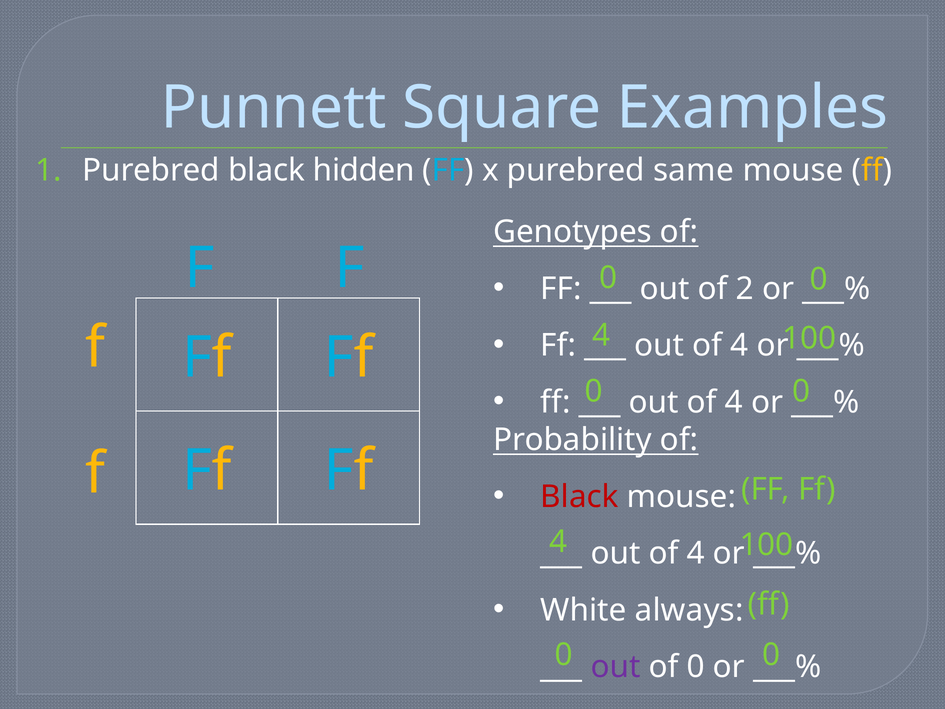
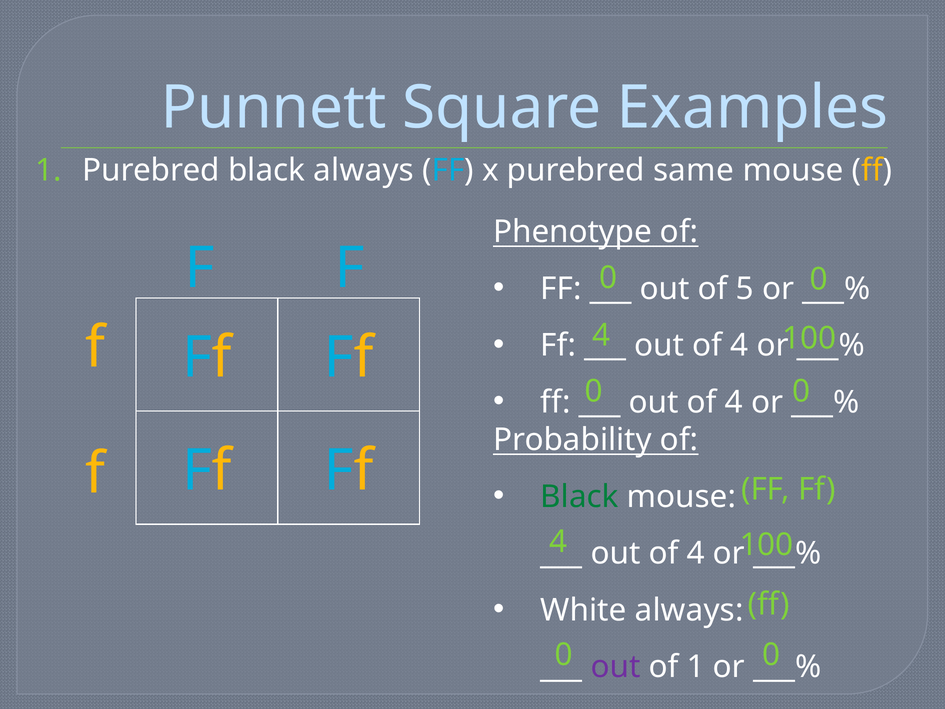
black hidden: hidden -> always (364, 170)
Genotypes: Genotypes -> Phenotype (573, 232)
2: 2 -> 5 (745, 289)
Black colour: red -> green (580, 497)
of 0: 0 -> 1 (696, 667)
